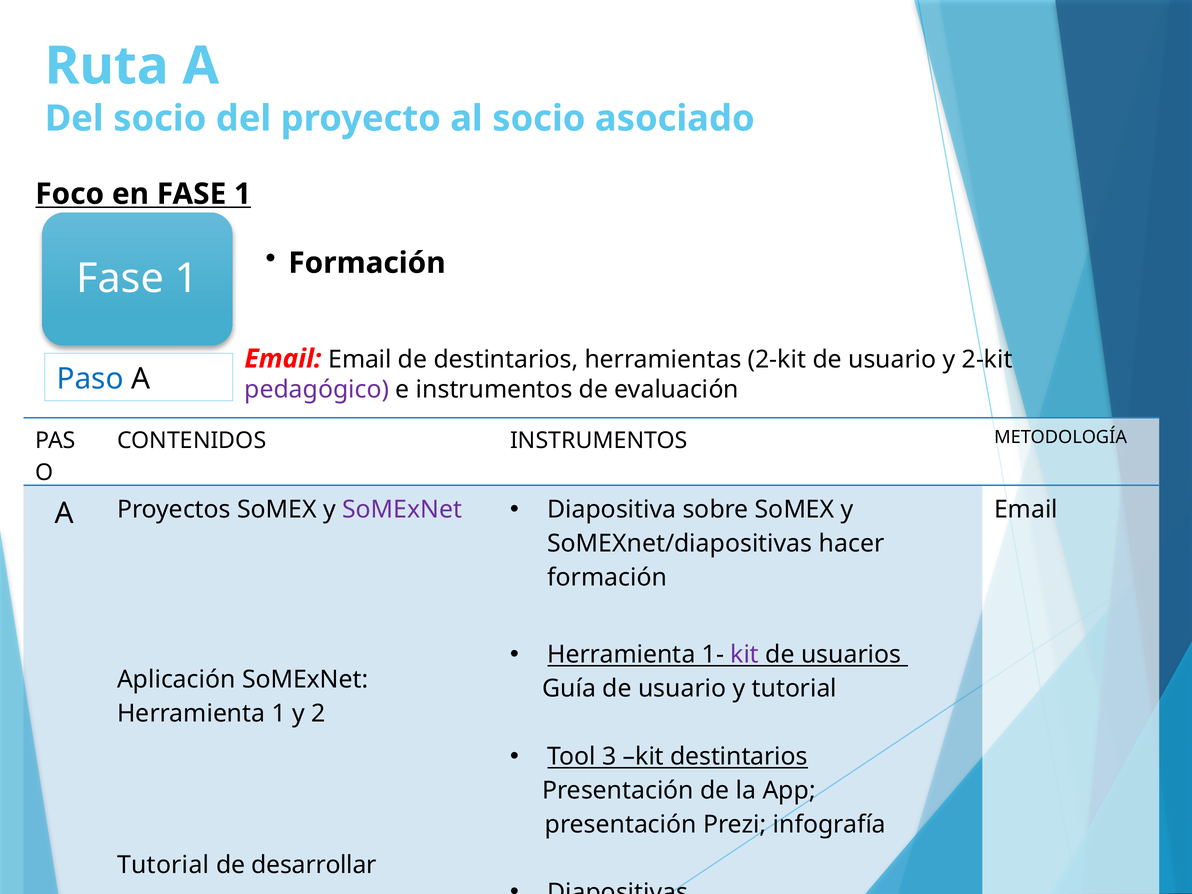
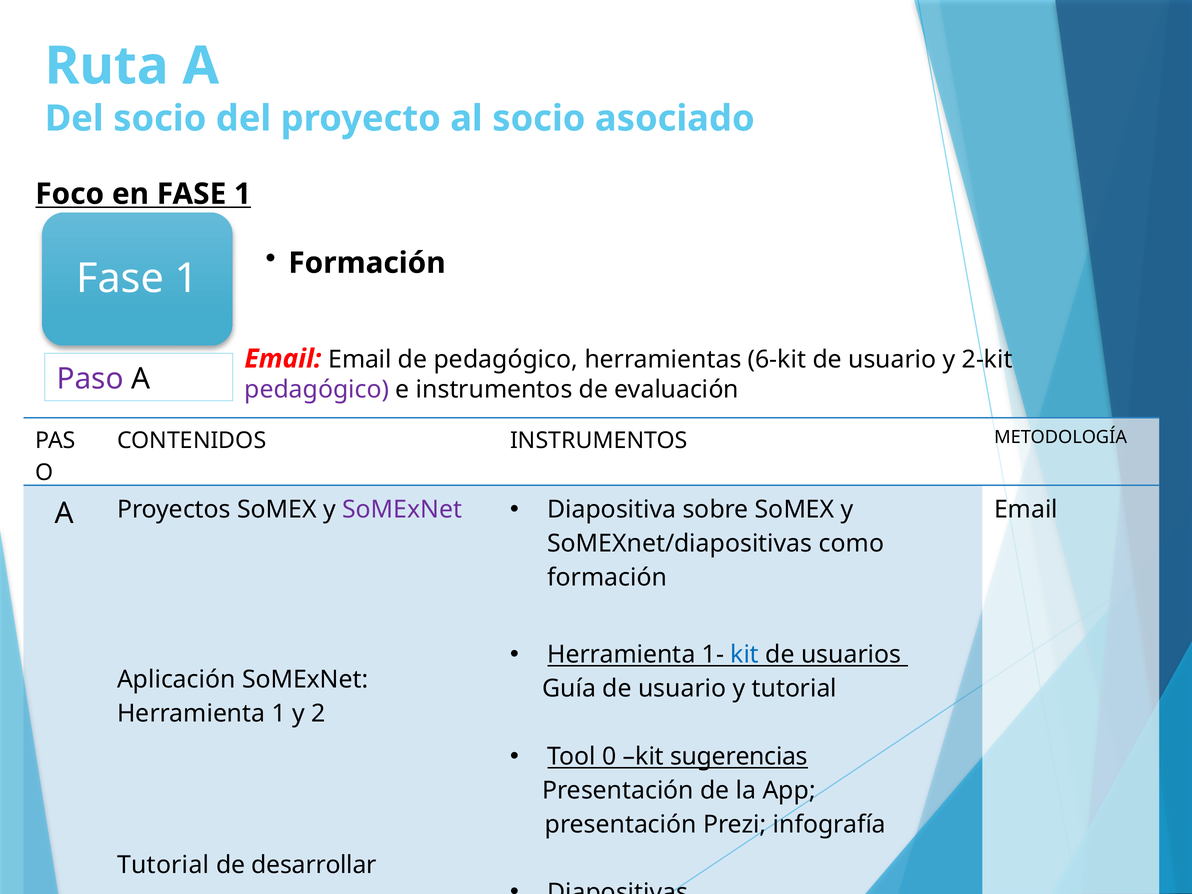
de destintarios: destintarios -> pedagógico (506, 359)
herramientas 2-kit: 2-kit -> 6-kit (777, 359)
Paso colour: blue -> purple (90, 379)
hacer: hacer -> como (851, 544)
kit colour: purple -> blue (745, 655)
3: 3 -> 0 (609, 756)
kit destintarios: destintarios -> sugerencias (739, 756)
